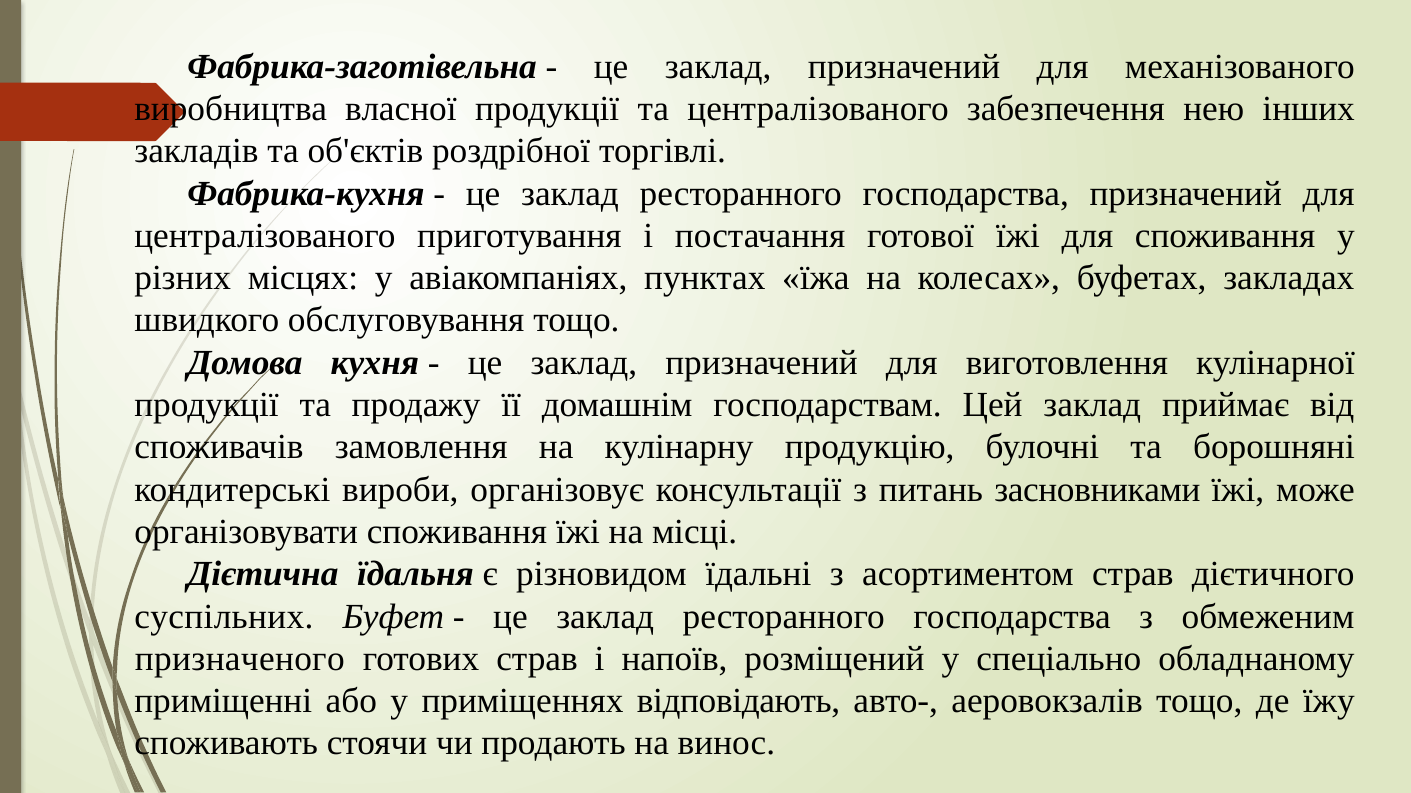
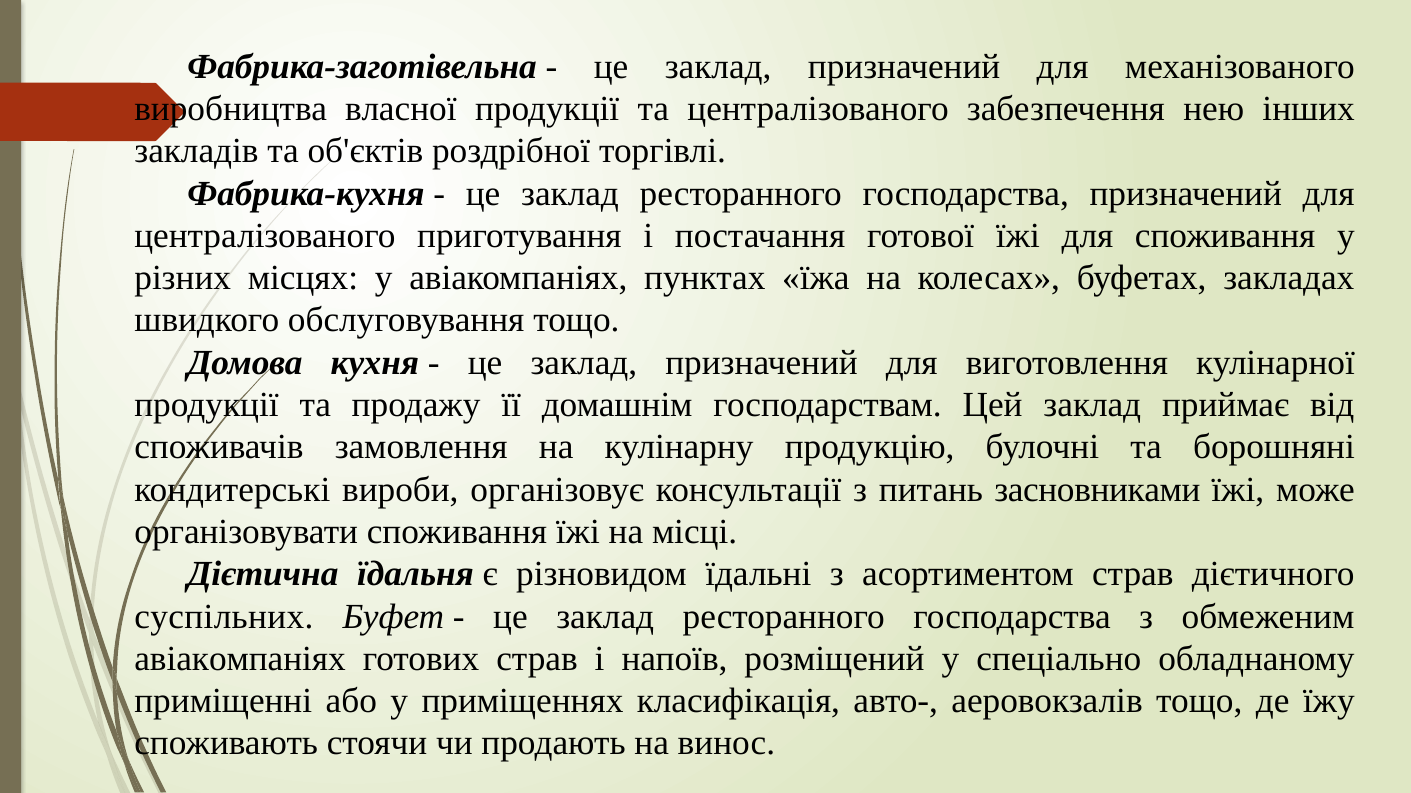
призначеного: призначеного -> авіакомпаніях (240, 659)
відповідають: відповідають -> класифікація (738, 702)
